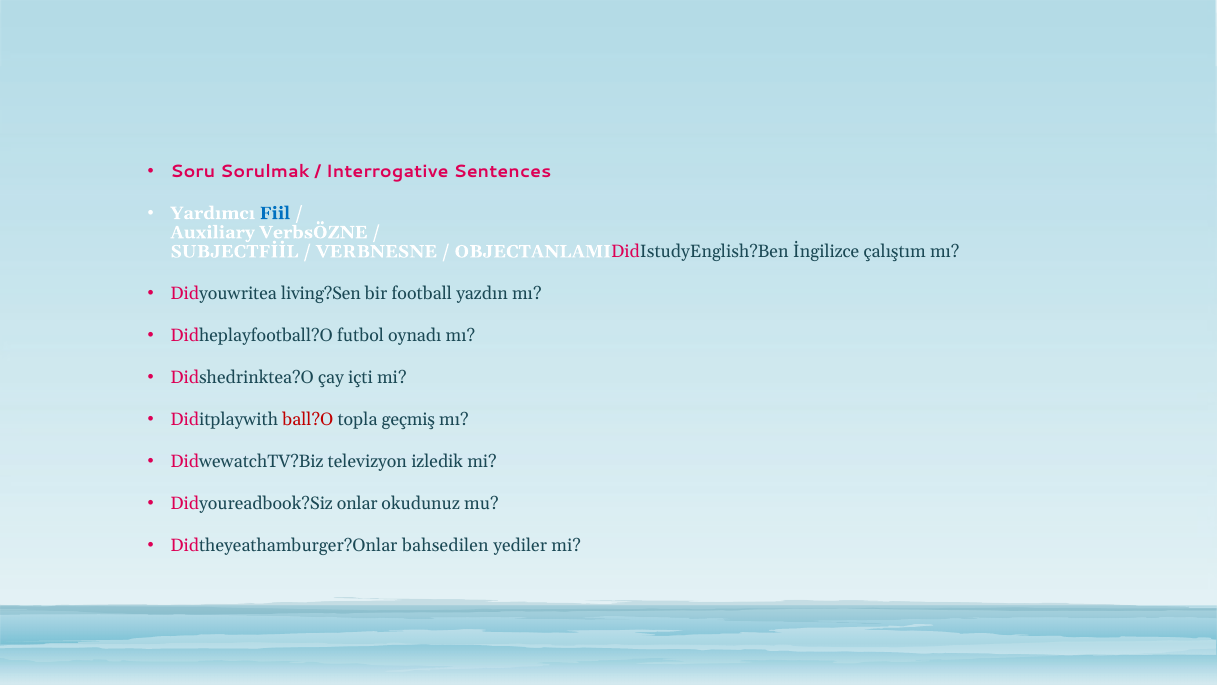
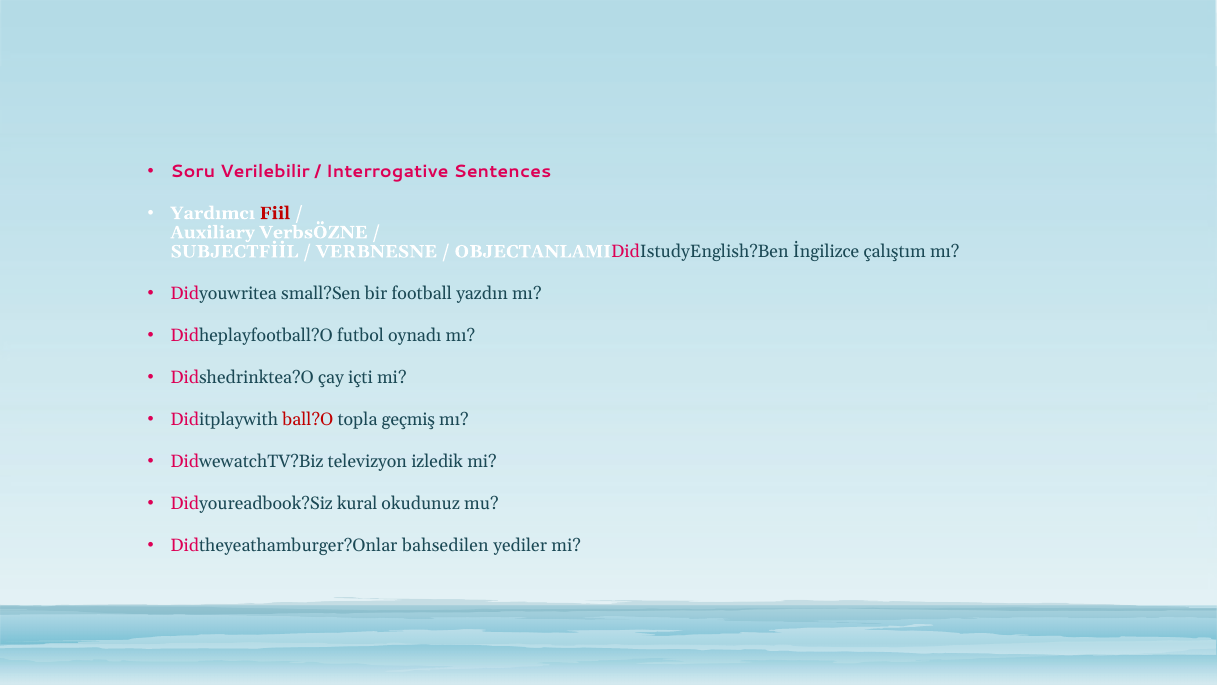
Sorulmak: Sorulmak -> Verilebilir (265, 171)
Fiil colour: blue -> red (275, 213)
living?Sen: living?Sen -> small?Sen (321, 293)
onlar: onlar -> kural (357, 503)
